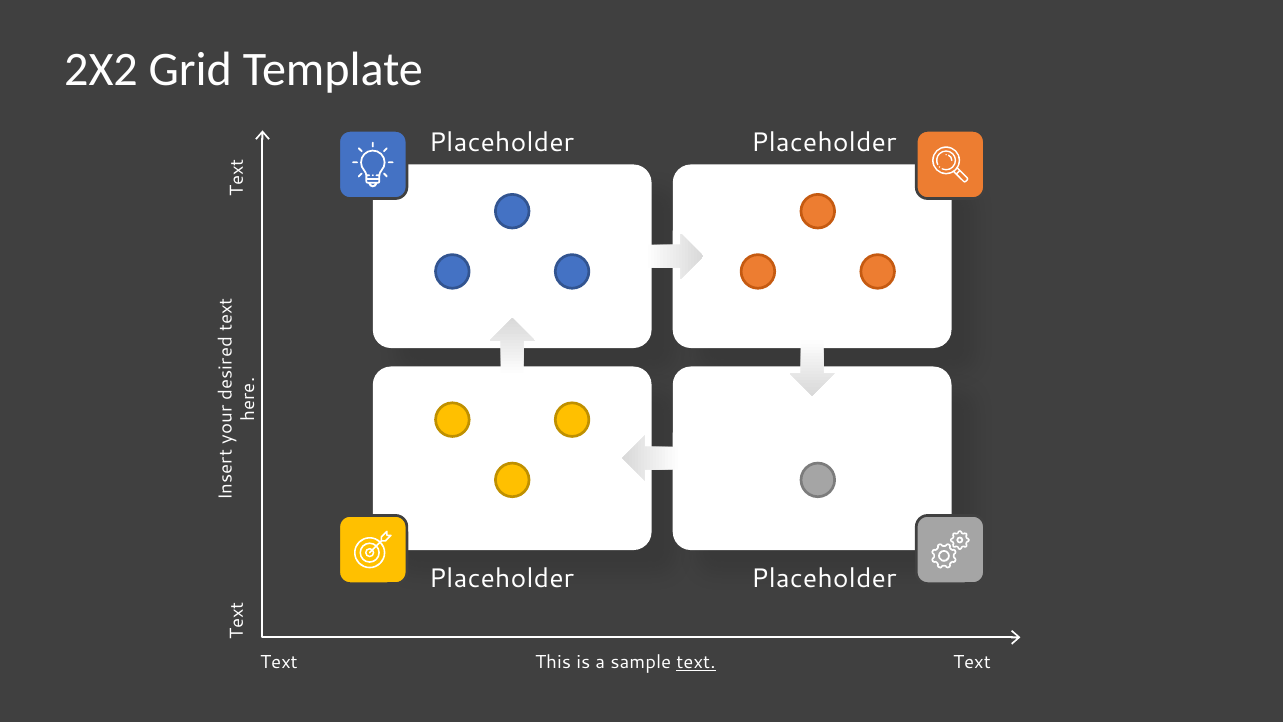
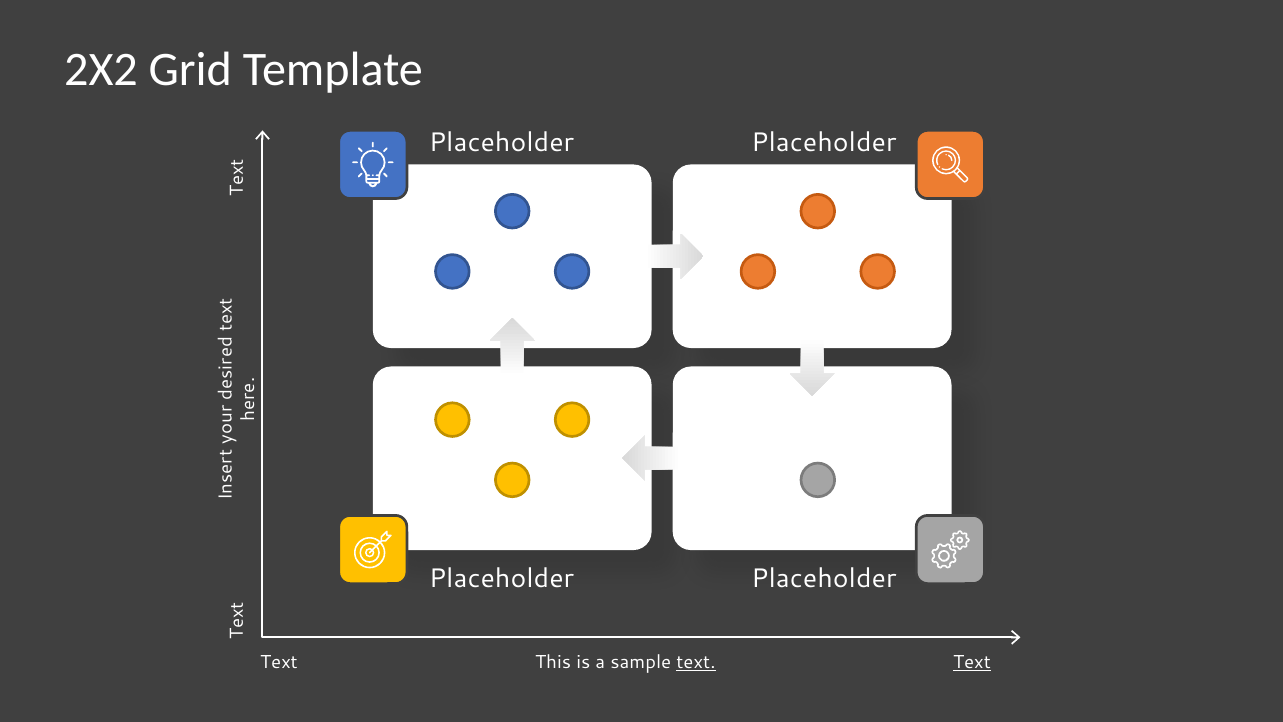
Text underline: none -> present (972, 662)
